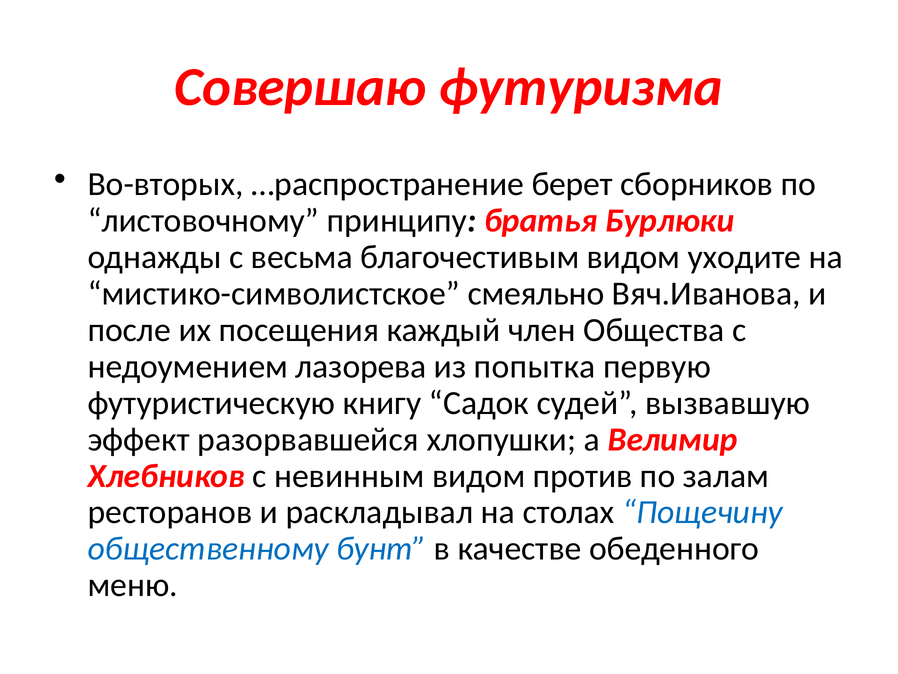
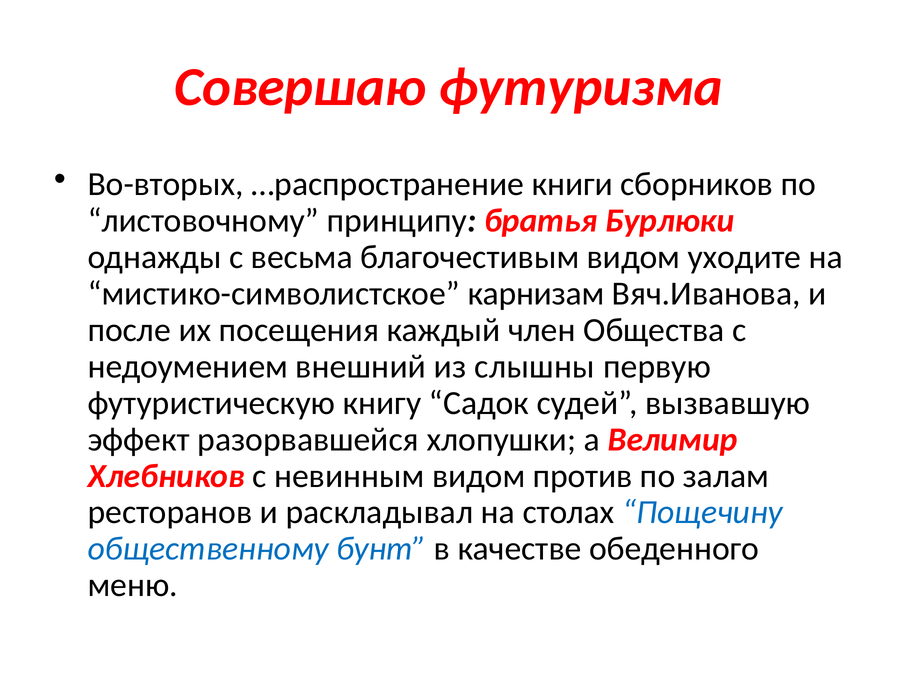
берет: берет -> книги (572, 184)
смеяльно: смеяльно -> карнизам (536, 293)
лазорева: лазорева -> внешний (361, 366)
попытка: попытка -> слышны (535, 366)
